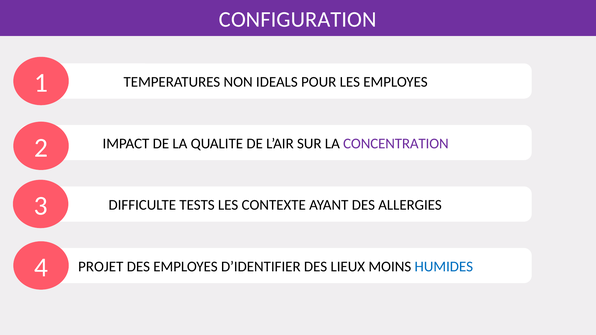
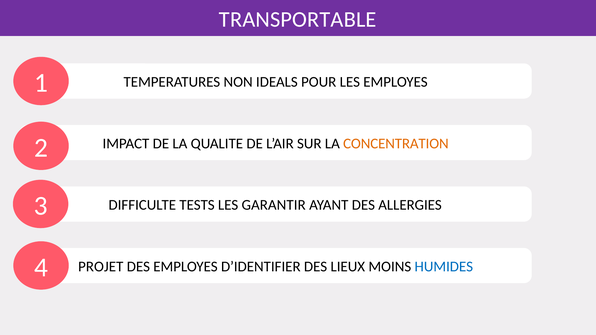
CONFIGURATION: CONFIGURATION -> TRANSPORTABLE (298, 20)
CONCENTRATION colour: purple -> orange (396, 144)
CONTEXTE: CONTEXTE -> GARANTIR (274, 205)
